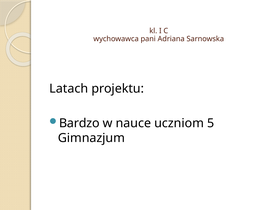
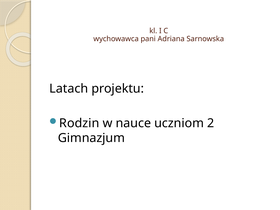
Bardzo: Bardzo -> Rodzin (79, 123)
5: 5 -> 2 (211, 123)
